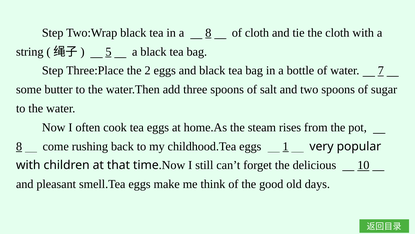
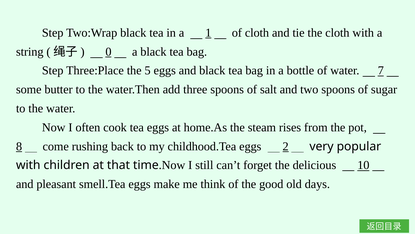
a 8: 8 -> 1 (208, 33)
5: 5 -> 0 (108, 52)
2: 2 -> 5 (148, 70)
1: 1 -> 2 (286, 146)
